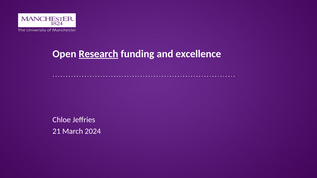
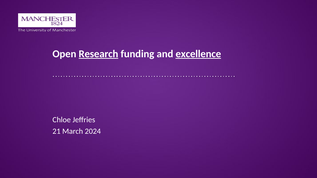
excellence underline: none -> present (198, 54)
